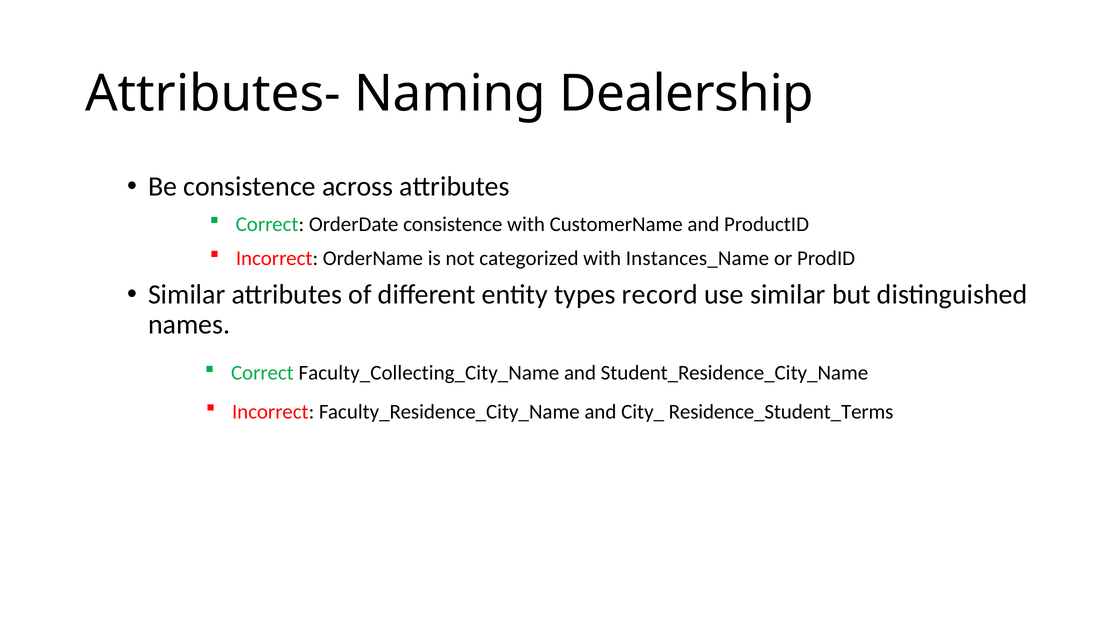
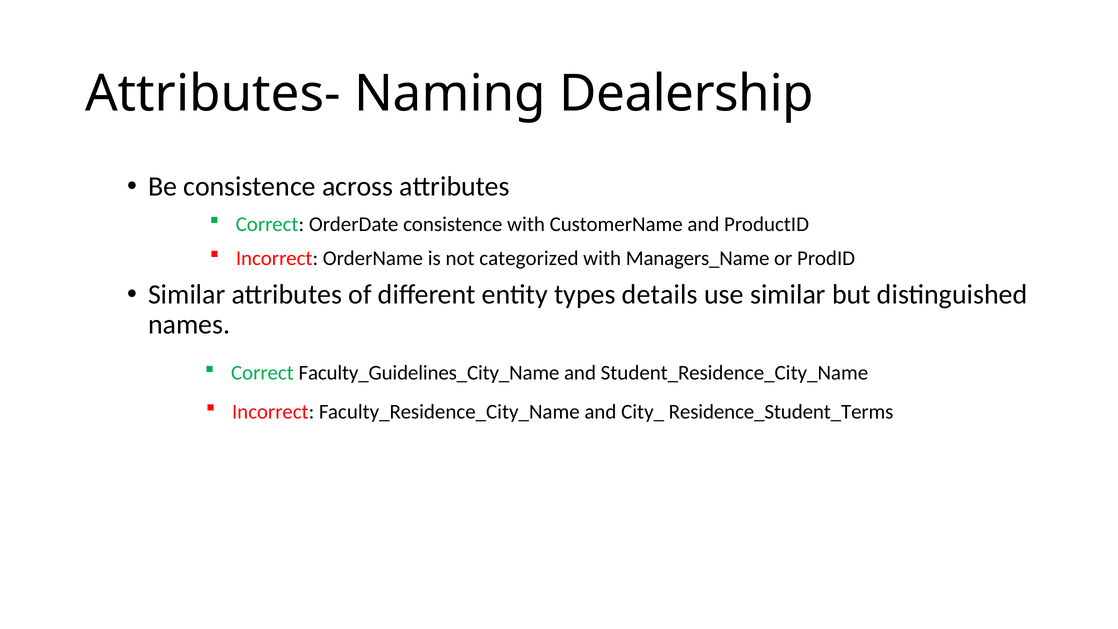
Instances_Name: Instances_Name -> Managers_Name (698, 258)
record: record -> details (660, 294)
Faculty_Collecting_City_Name: Faculty_Collecting_City_Name -> Faculty_Guidelines_City_Name (429, 373)
